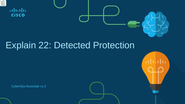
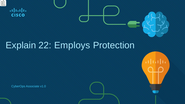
Detected: Detected -> Employs (72, 45)
